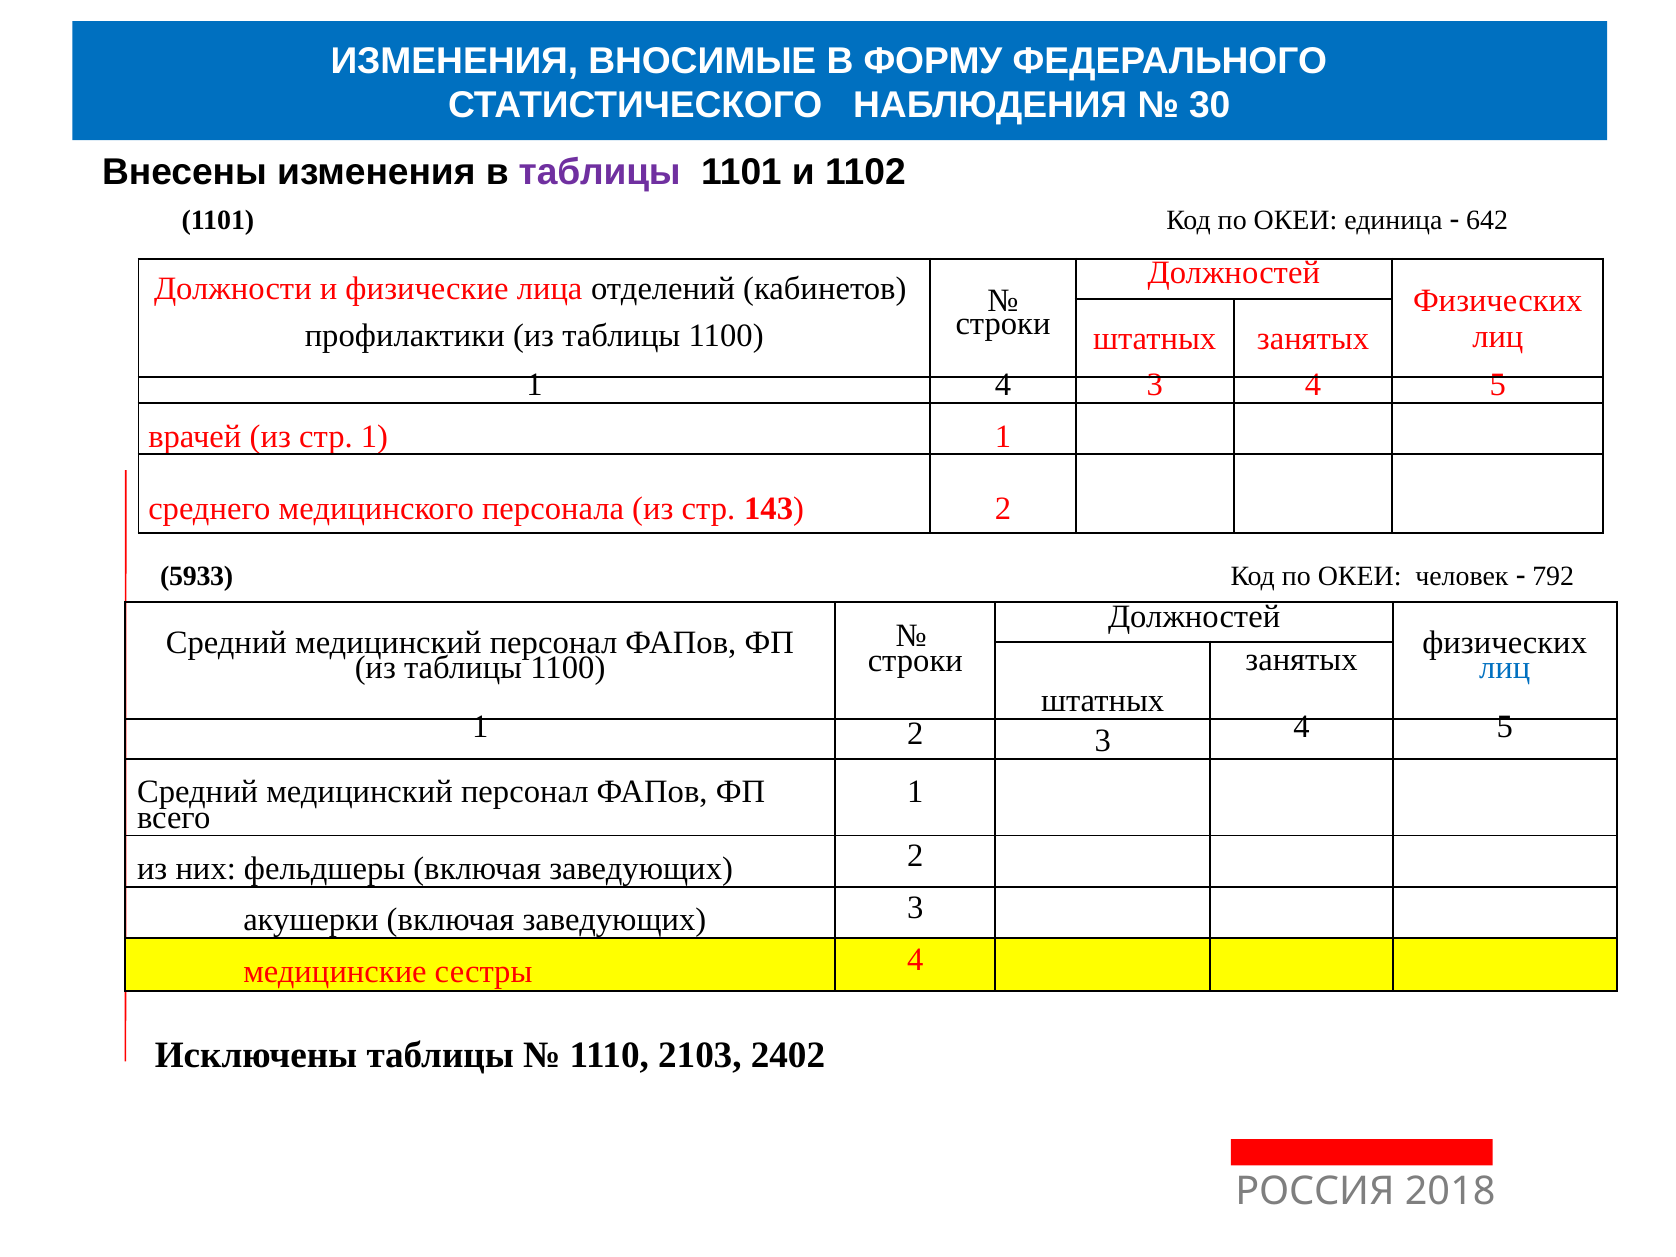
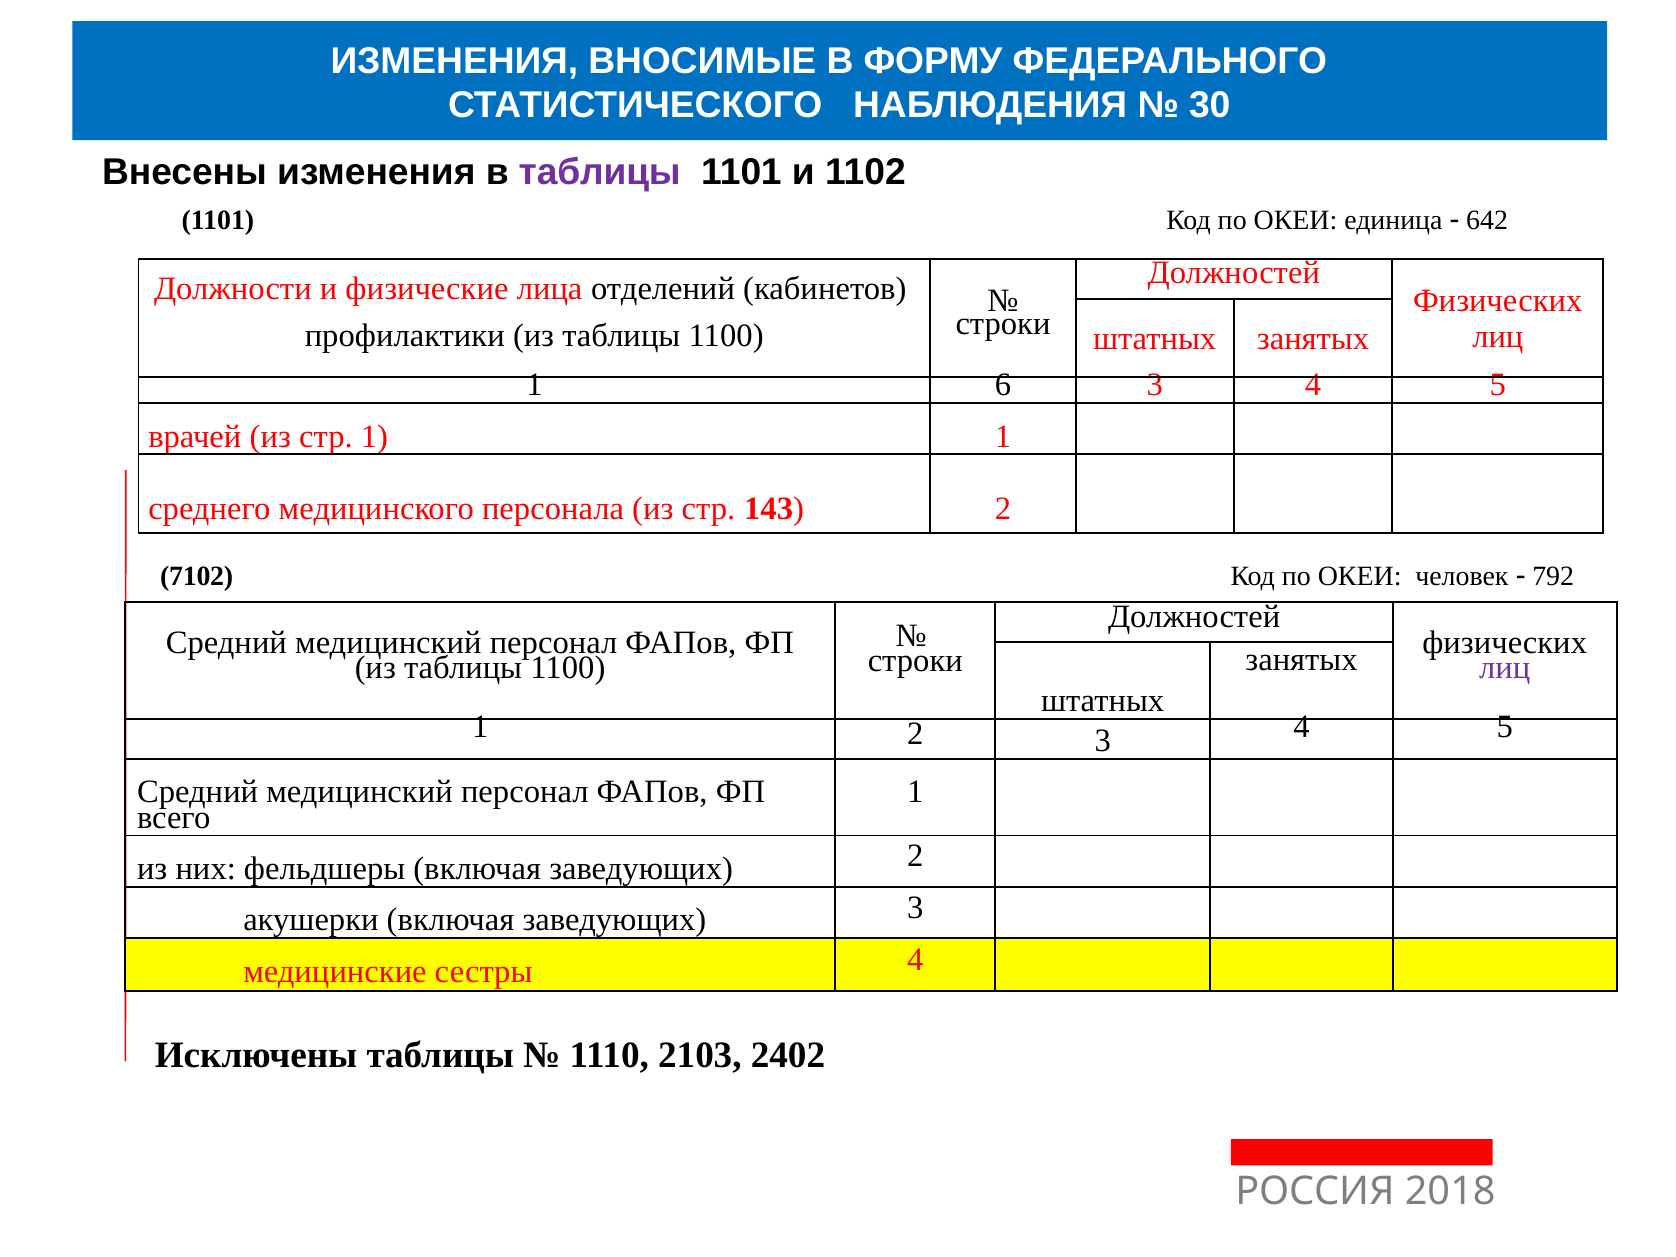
1 4: 4 -> 6 (1003, 385)
5933: 5933 -> 7102 (197, 577)
лиц colour: blue -> purple (1505, 668)
